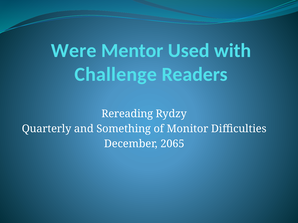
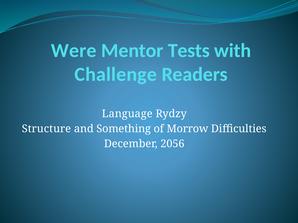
Used: Used -> Tests (189, 51)
Rereading: Rereading -> Language (127, 114)
Quarterly: Quarterly -> Structure (47, 129)
Monitor: Monitor -> Morrow (188, 129)
2065: 2065 -> 2056 (172, 144)
